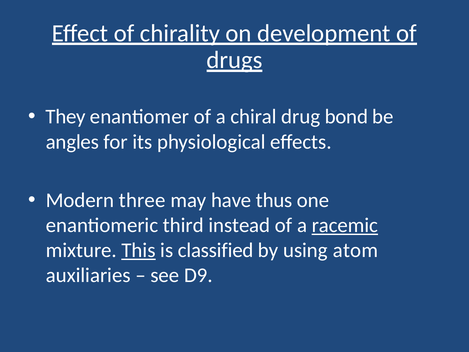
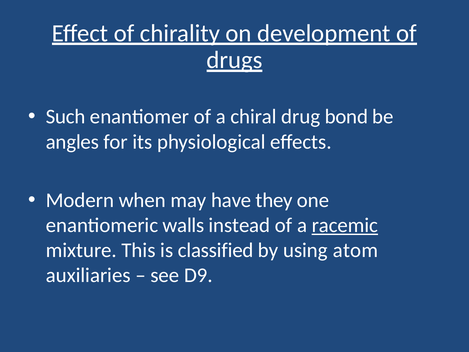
They: They -> Such (66, 117)
three: three -> when (142, 200)
thus: thus -> they (274, 200)
third: third -> walls (183, 225)
This underline: present -> none (139, 250)
